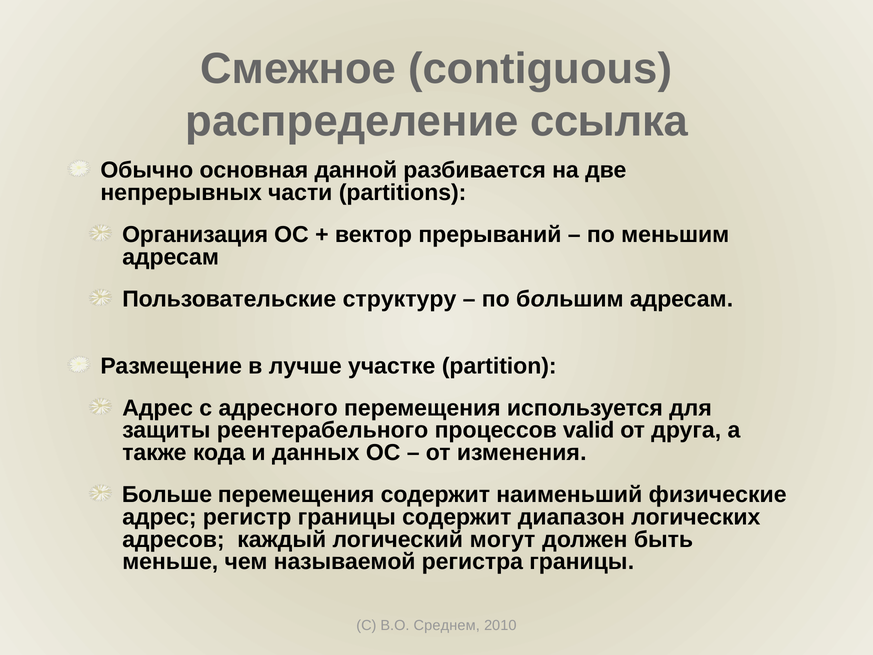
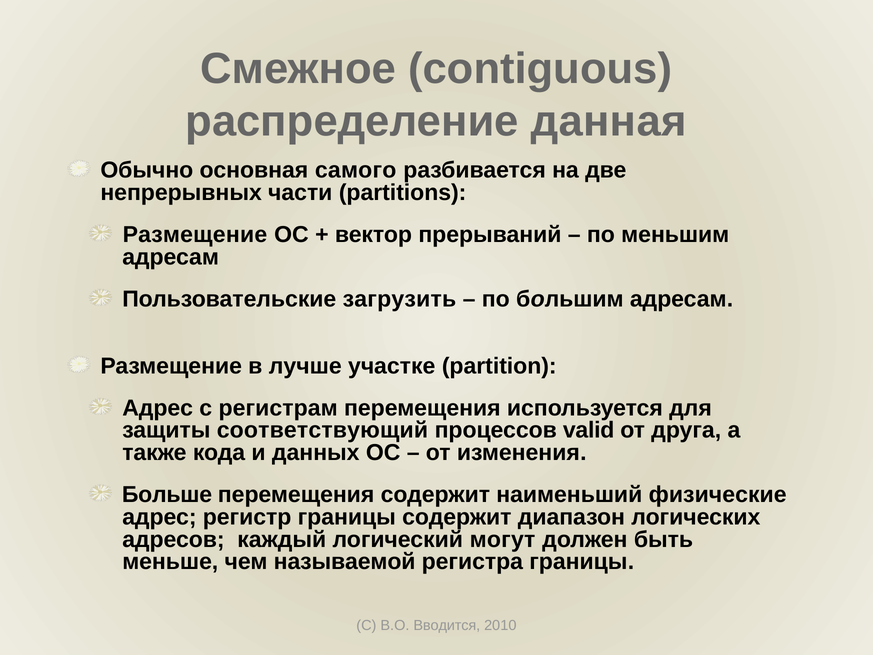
ссылка: ссылка -> данная (609, 121)
данной: данной -> самого (356, 170)
Организация: Организация -> Размещение (195, 235)
структуру: структуру -> загрузить (399, 299)
адресного: адресного -> регистрам (278, 408)
реентерабельного: реентерабельного -> соответствующий (322, 430)
Среднем: Среднем -> Вводится (447, 625)
